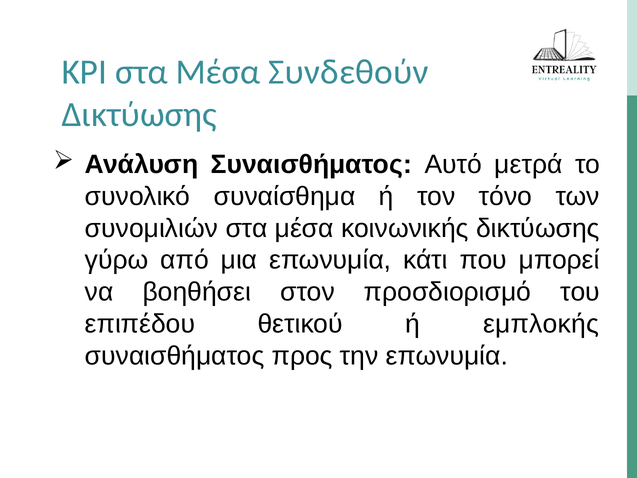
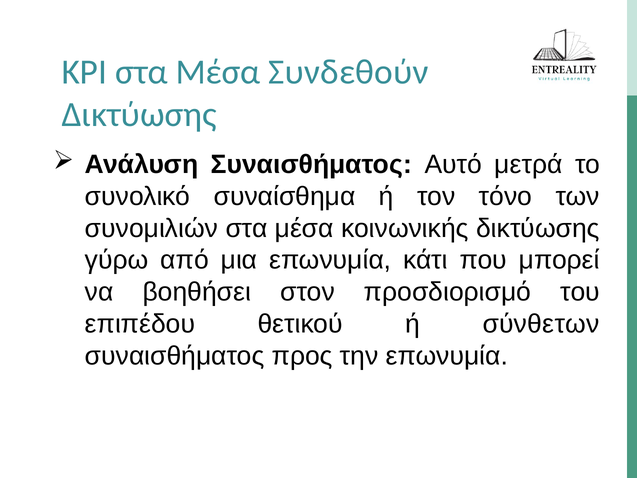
εμπλοκής: εμπλοκής -> σύνθετων (541, 324)
